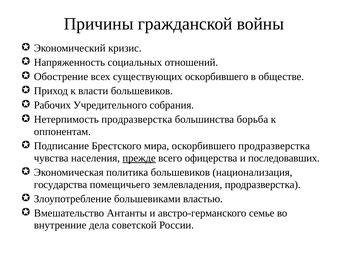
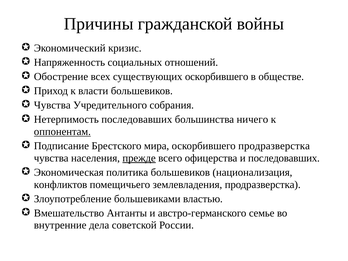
Рабочих: Рабочих -> Чувства (52, 105)
Нетерпимость продразверстка: продразверстка -> последовавших (137, 119)
борьба: борьба -> ничего (252, 119)
оппонентам underline: none -> present (62, 132)
государства: государства -> конфликтов (61, 185)
